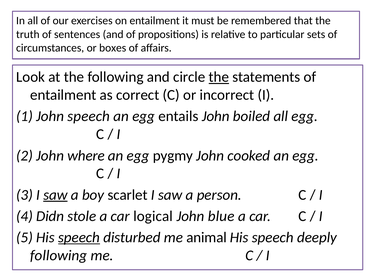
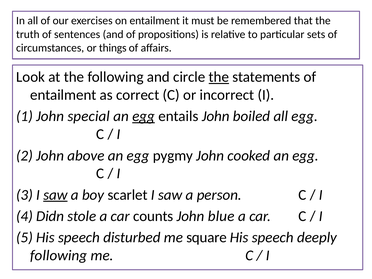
boxes: boxes -> things (113, 48)
John speech: speech -> special (89, 116)
egg underline: none -> present (144, 116)
where: where -> above (86, 156)
logical: logical -> counts (153, 216)
speech underline: present -> none (79, 237)
animal: animal -> square (207, 237)
